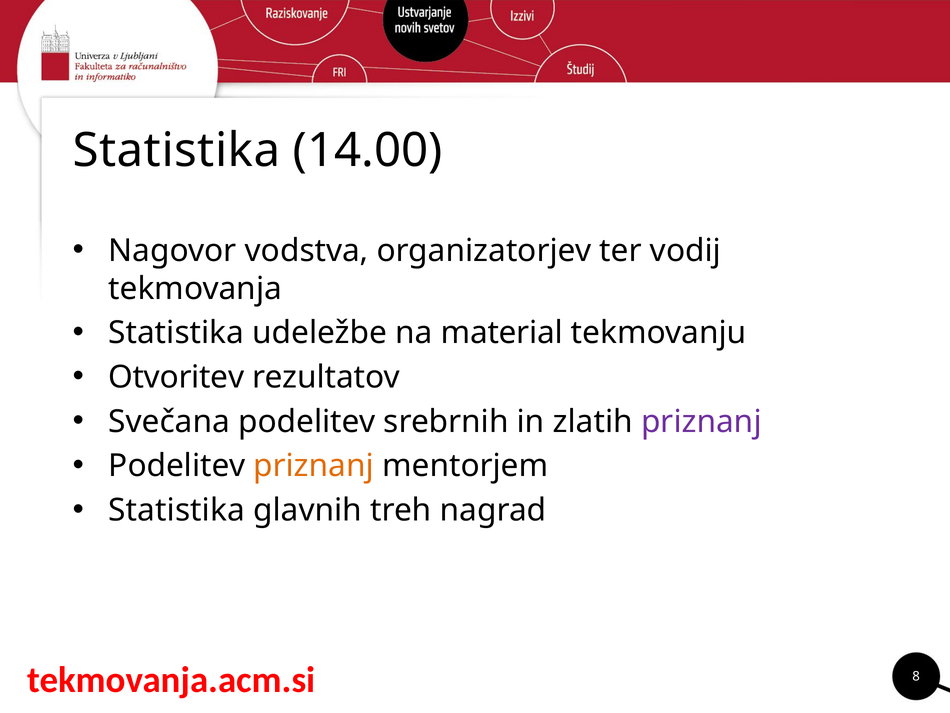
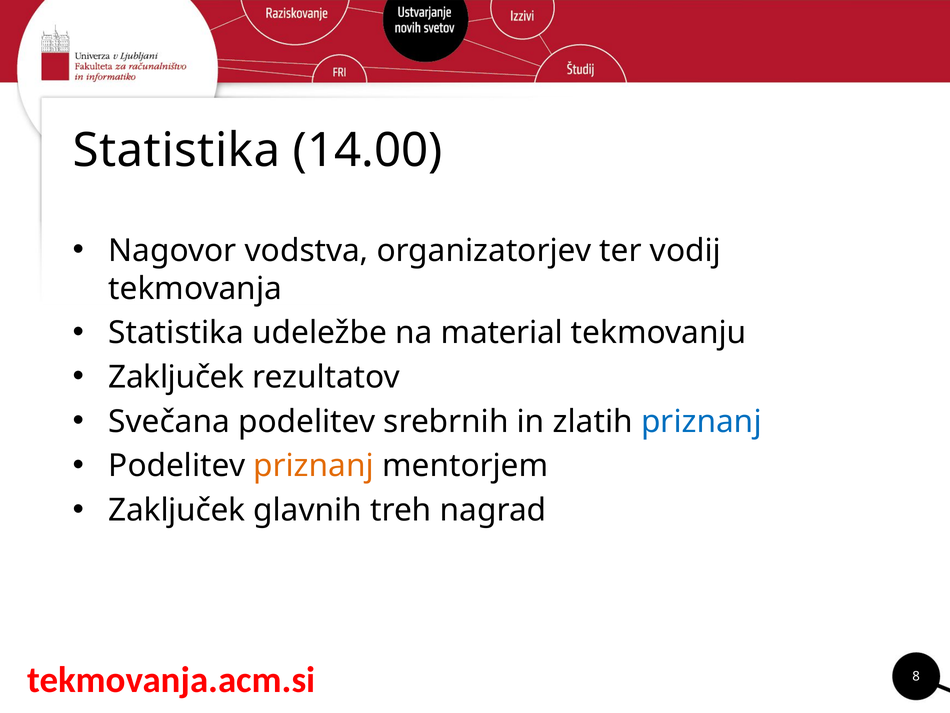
Otvoritev: Otvoritev -> Zaključek (176, 377)
priznanj colour: purple -> blue (701, 421)
Statistika: Statistika -> Zaključek (177, 510)
